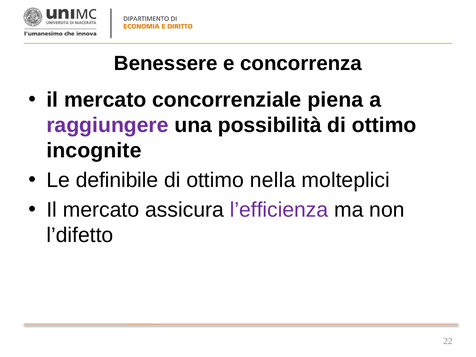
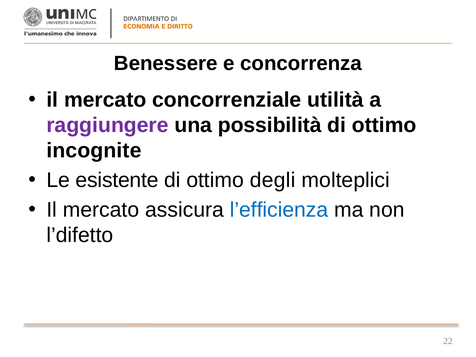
piena: piena -> utilità (335, 100)
definibile: definibile -> esistente (117, 180)
nella: nella -> degli (273, 180)
l’efficienza colour: purple -> blue (279, 210)
